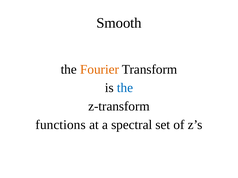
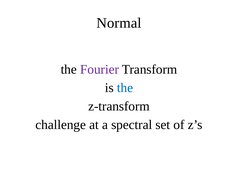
Smooth: Smooth -> Normal (119, 23)
Fourier colour: orange -> purple (100, 70)
functions: functions -> challenge (61, 125)
